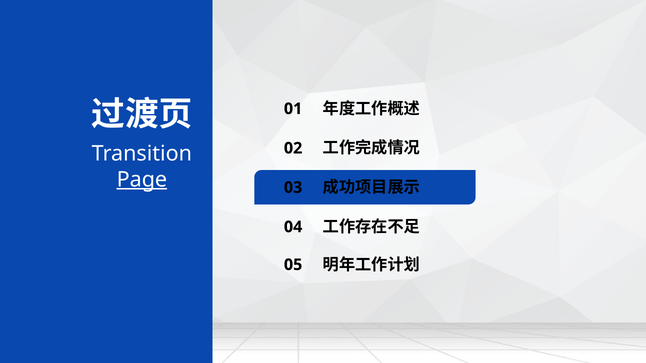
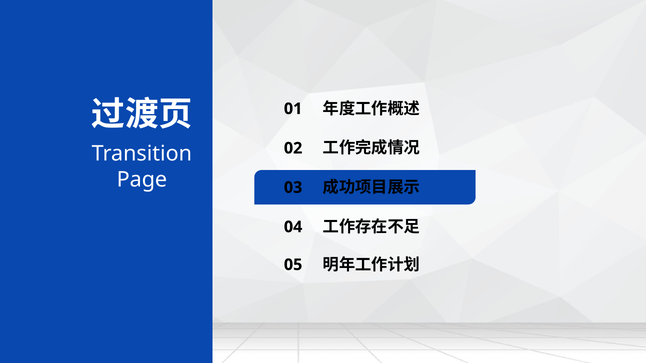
Page underline: present -> none (142, 180)
